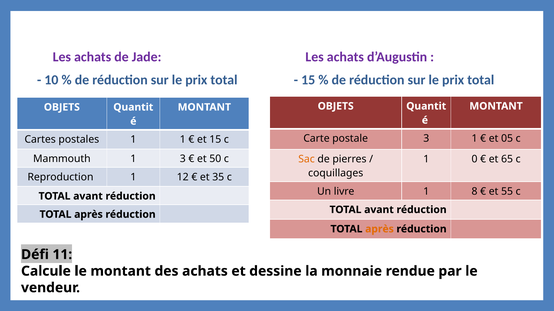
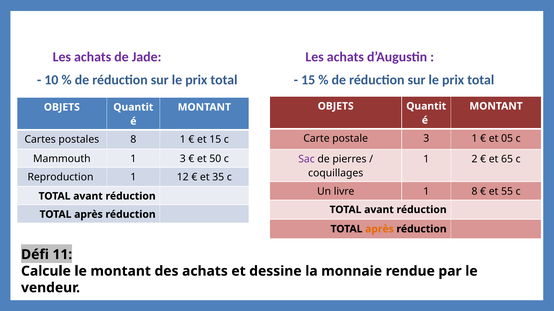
postales 1: 1 -> 8 (133, 140)
Sac colour: orange -> purple (307, 159)
0: 0 -> 2 (475, 159)
